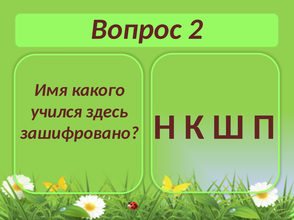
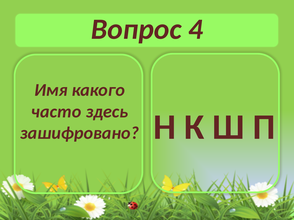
2: 2 -> 4 (196, 29)
учился: учился -> часто (56, 112)
